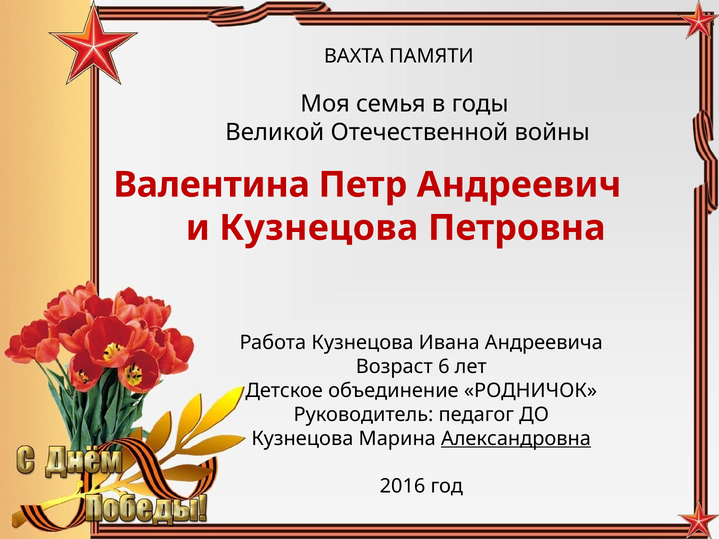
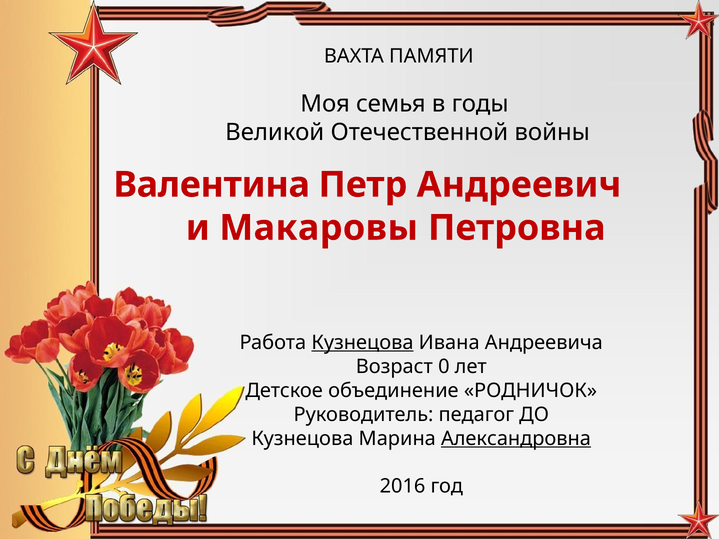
и Кузнецова: Кузнецова -> Макаровы (319, 228)
Кузнецова underline: none -> present (362, 343)
6: 6 -> 0 (444, 367)
